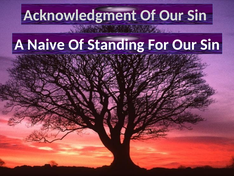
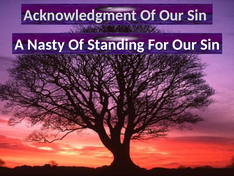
Naive: Naive -> Nasty (46, 45)
